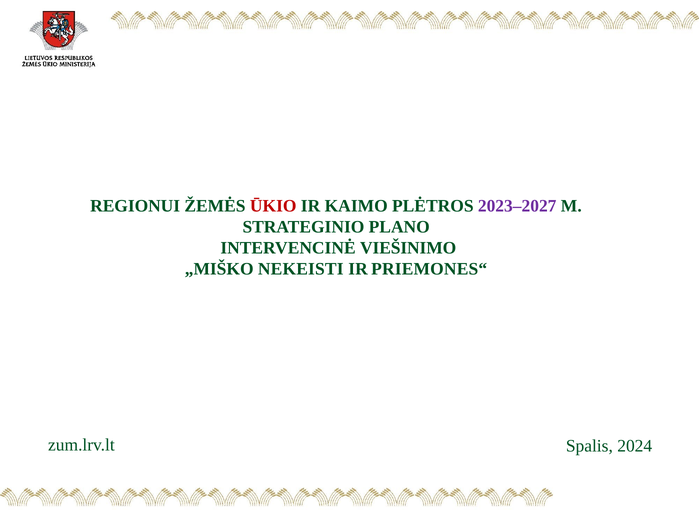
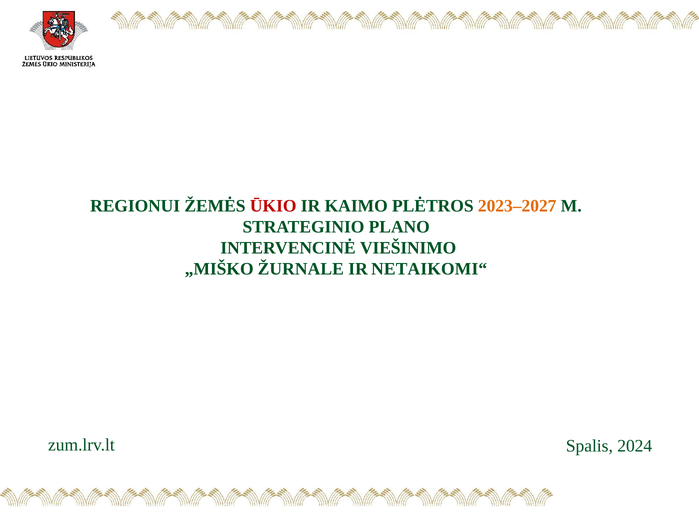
2023–2027 colour: purple -> orange (517, 206)
NEKEISTI: NEKEISTI -> ŽURNALE (301, 268)
PRIEMONES“: PRIEMONES“ -> NETAIKOMI“ (429, 268)
